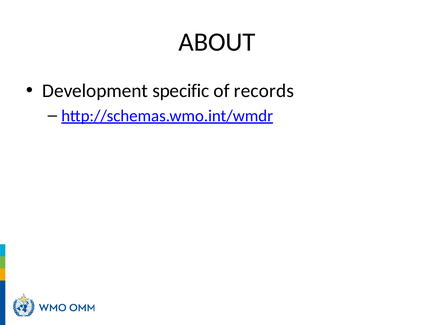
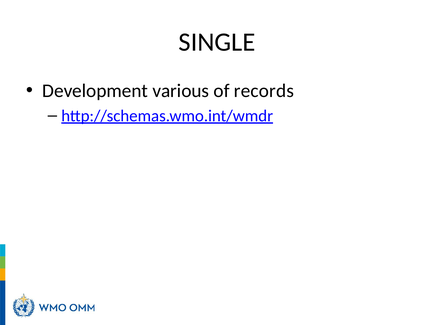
ABOUT: ABOUT -> SINGLE (217, 42)
specific: specific -> various (181, 91)
